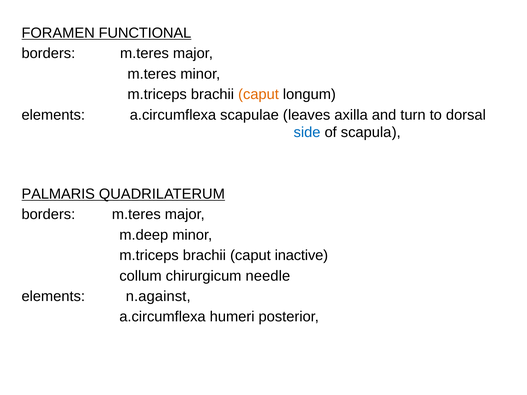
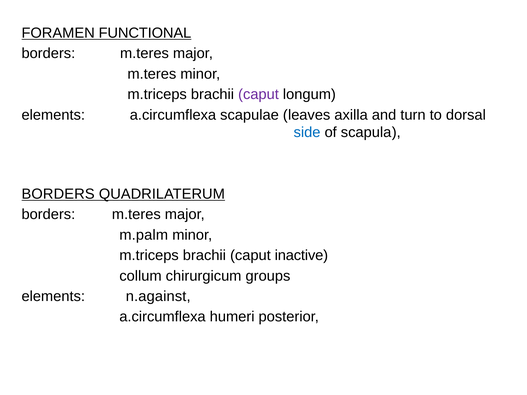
caput colour: orange -> purple (258, 94)
PALMARIS: PALMARIS -> BORDERS (58, 194)
m.deep: m.deep -> m.palm (144, 235)
needle: needle -> groups (268, 276)
